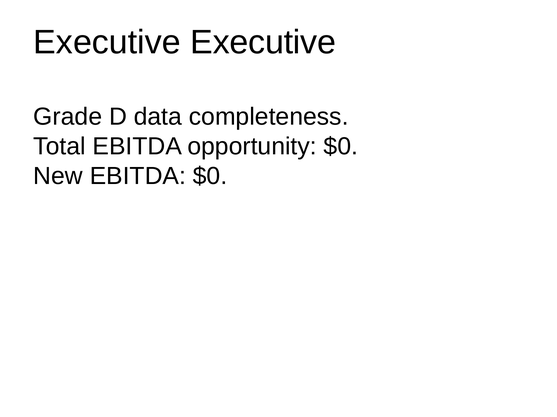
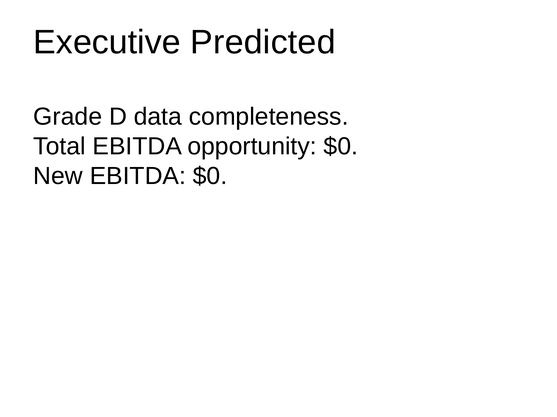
Executive Executive: Executive -> Predicted (263, 42)
